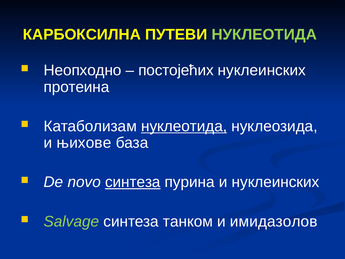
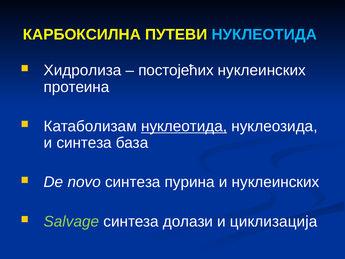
НУКЛЕОТИДА colour: light green -> light blue (264, 35)
Неопходно: Неопходно -> Хидролиза (83, 70)
и њихове: њихове -> синтеза (84, 143)
синтеза underline: present -> none (133, 182)
танком: танком -> долази (188, 221)
имидазолов: имидазолов -> циклизација (274, 221)
